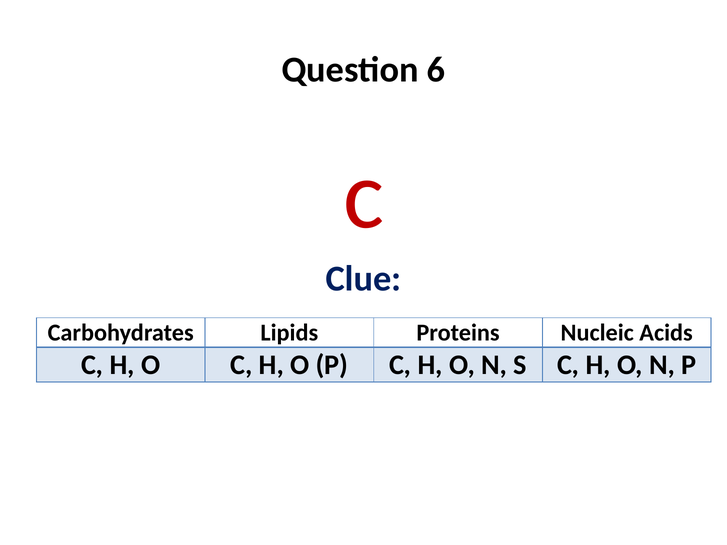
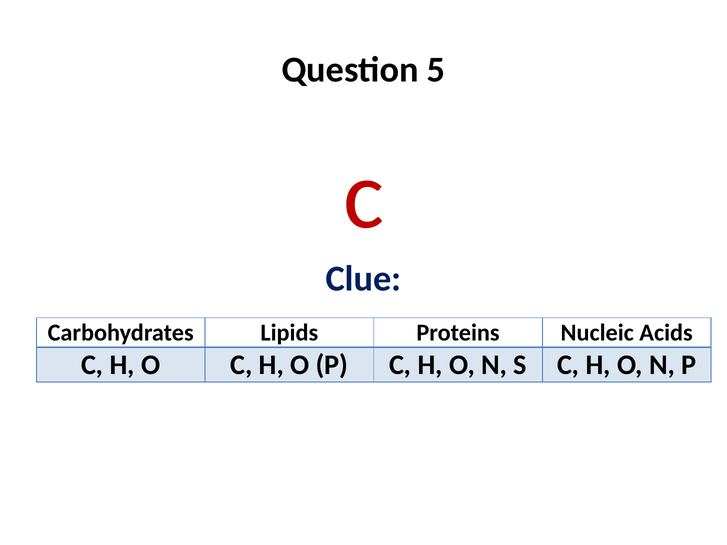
6: 6 -> 5 (436, 70)
